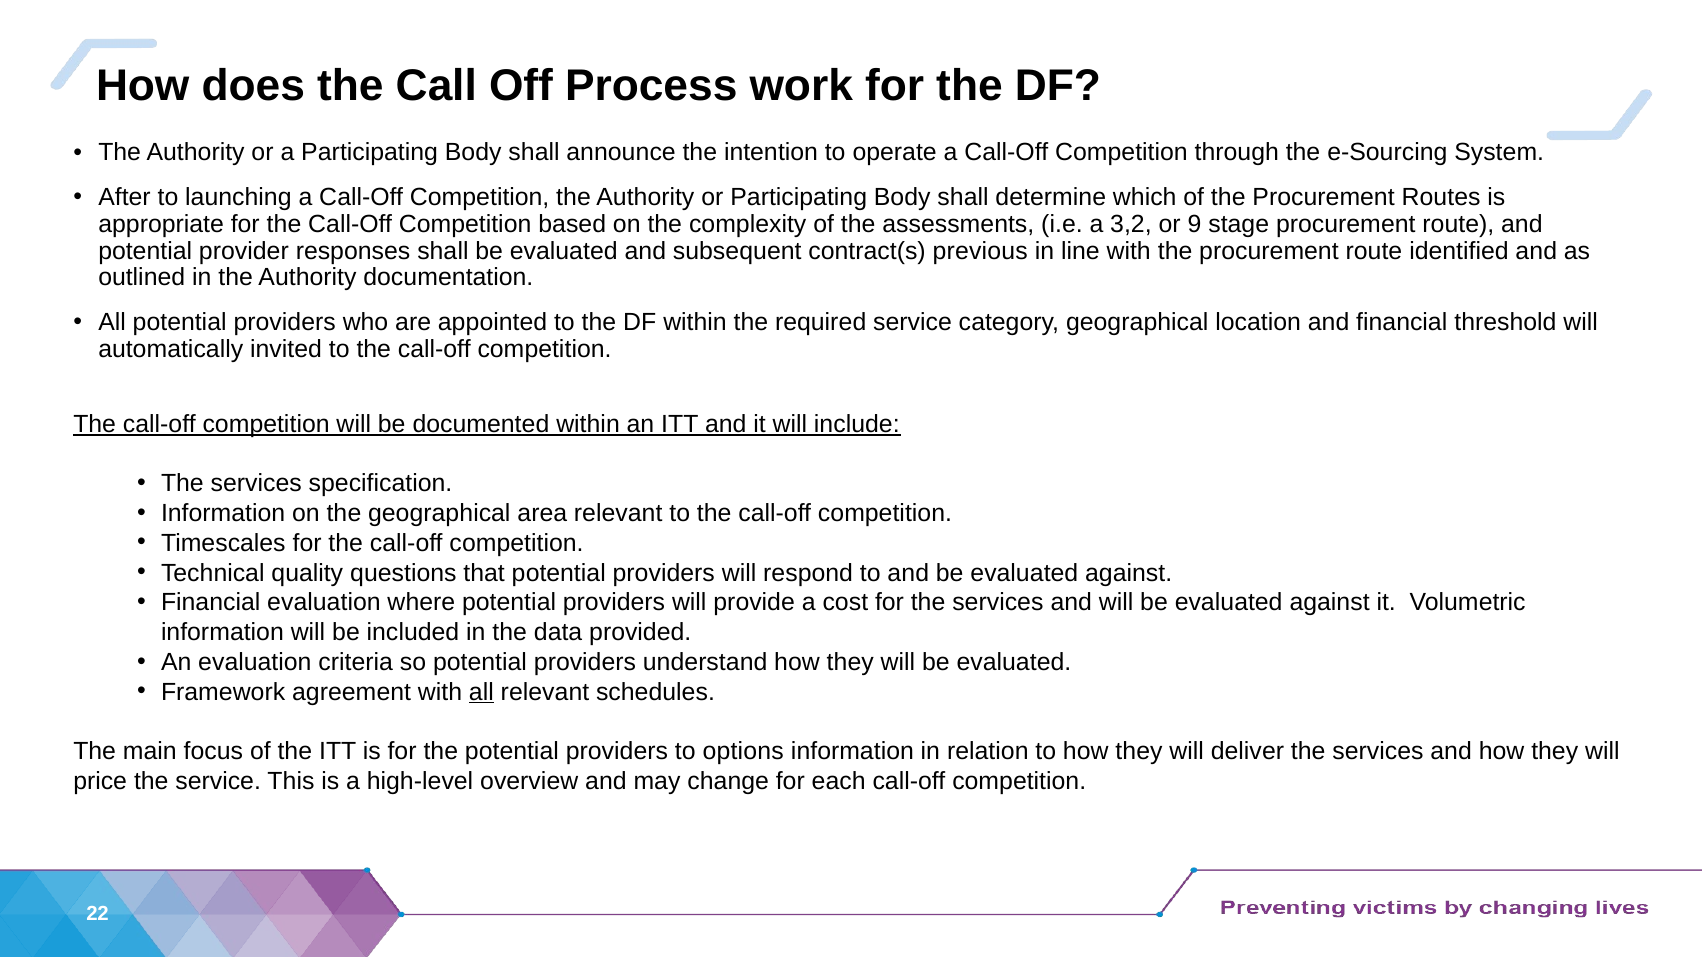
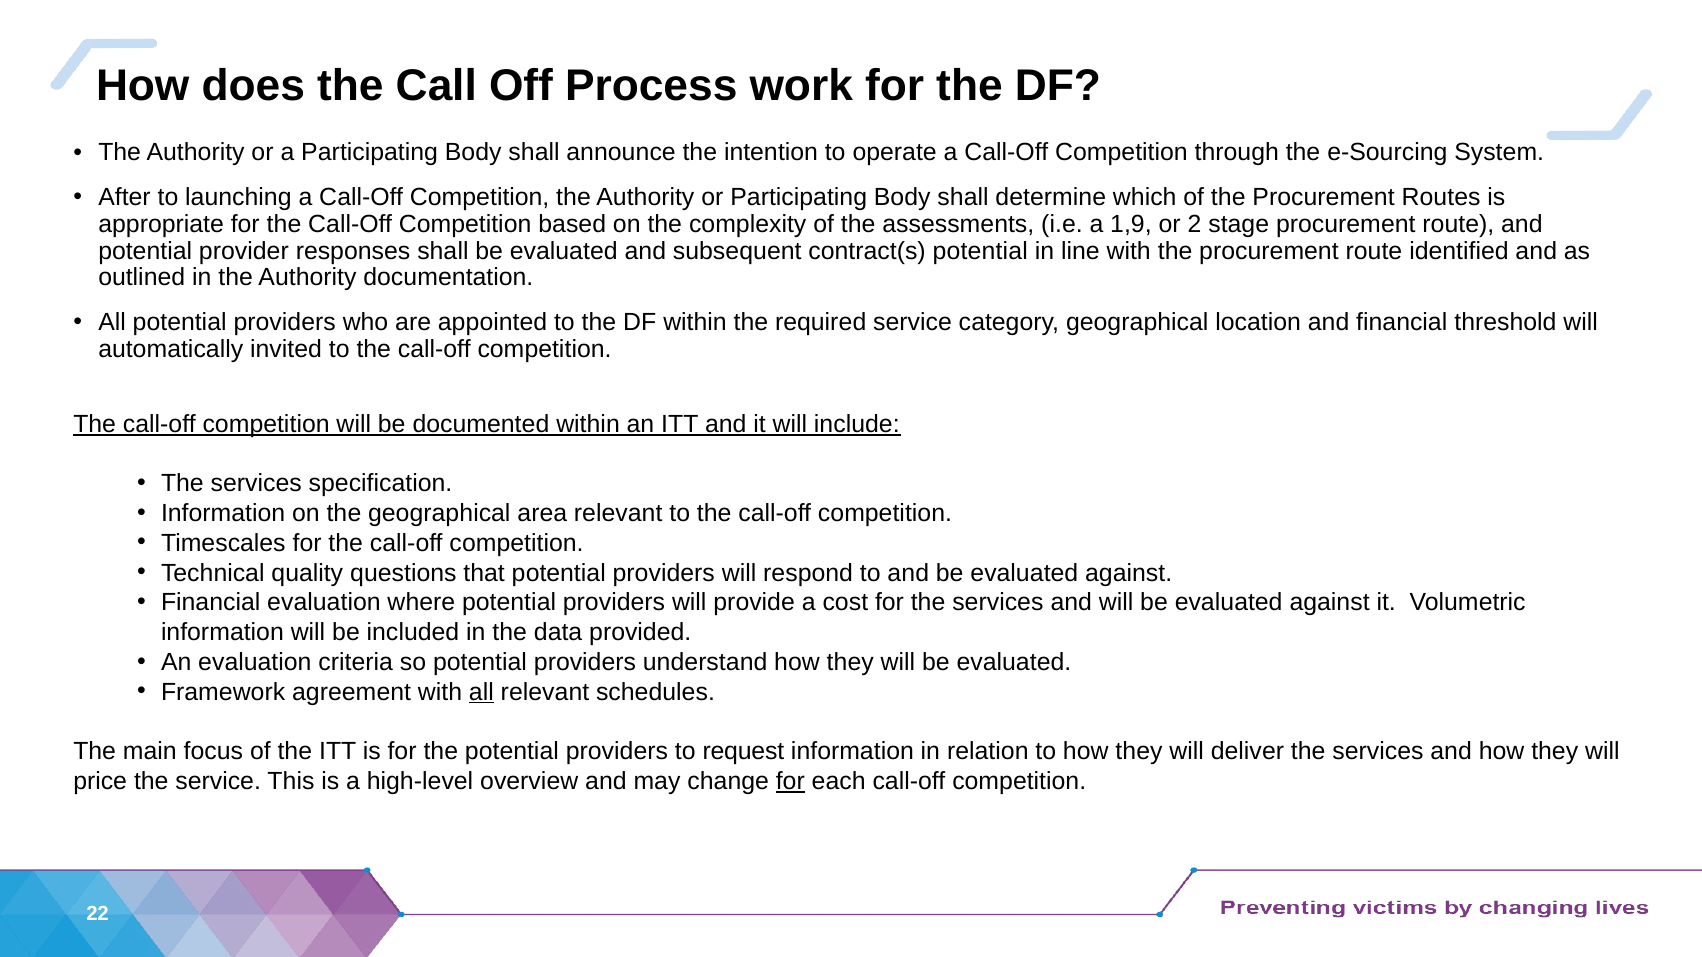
3,2: 3,2 -> 1,9 (1131, 224)
9: 9 -> 2 (1194, 224)
contract(s previous: previous -> potential (980, 251)
options: options -> request (743, 752)
for underline: none -> present (790, 782)
